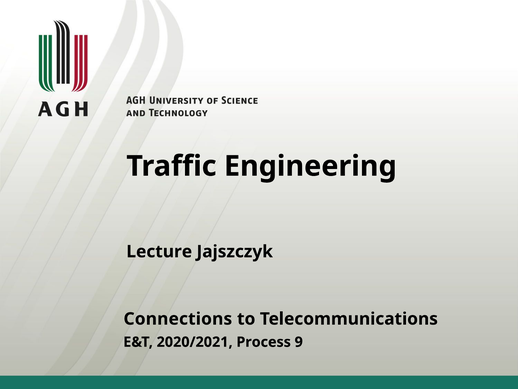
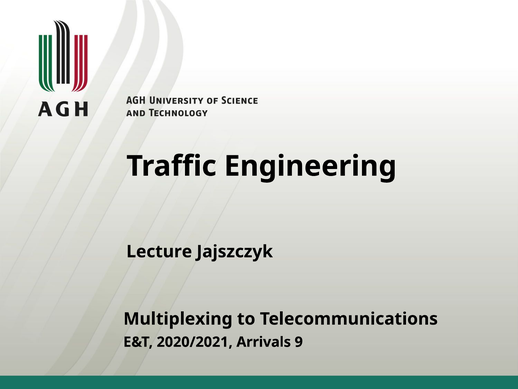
Connections: Connections -> Multiplexing (178, 319)
Process: Process -> Arrivals (264, 342)
